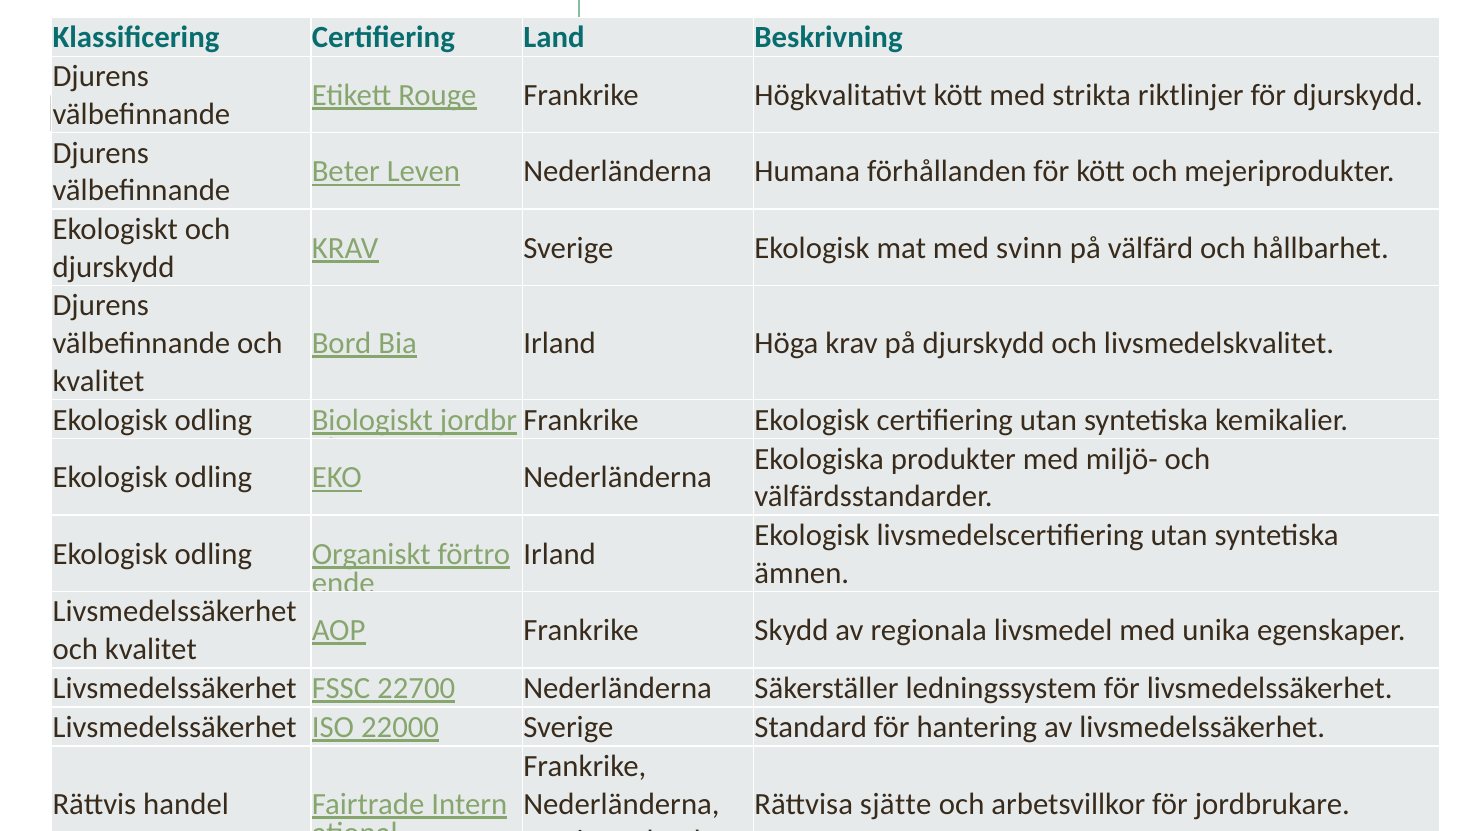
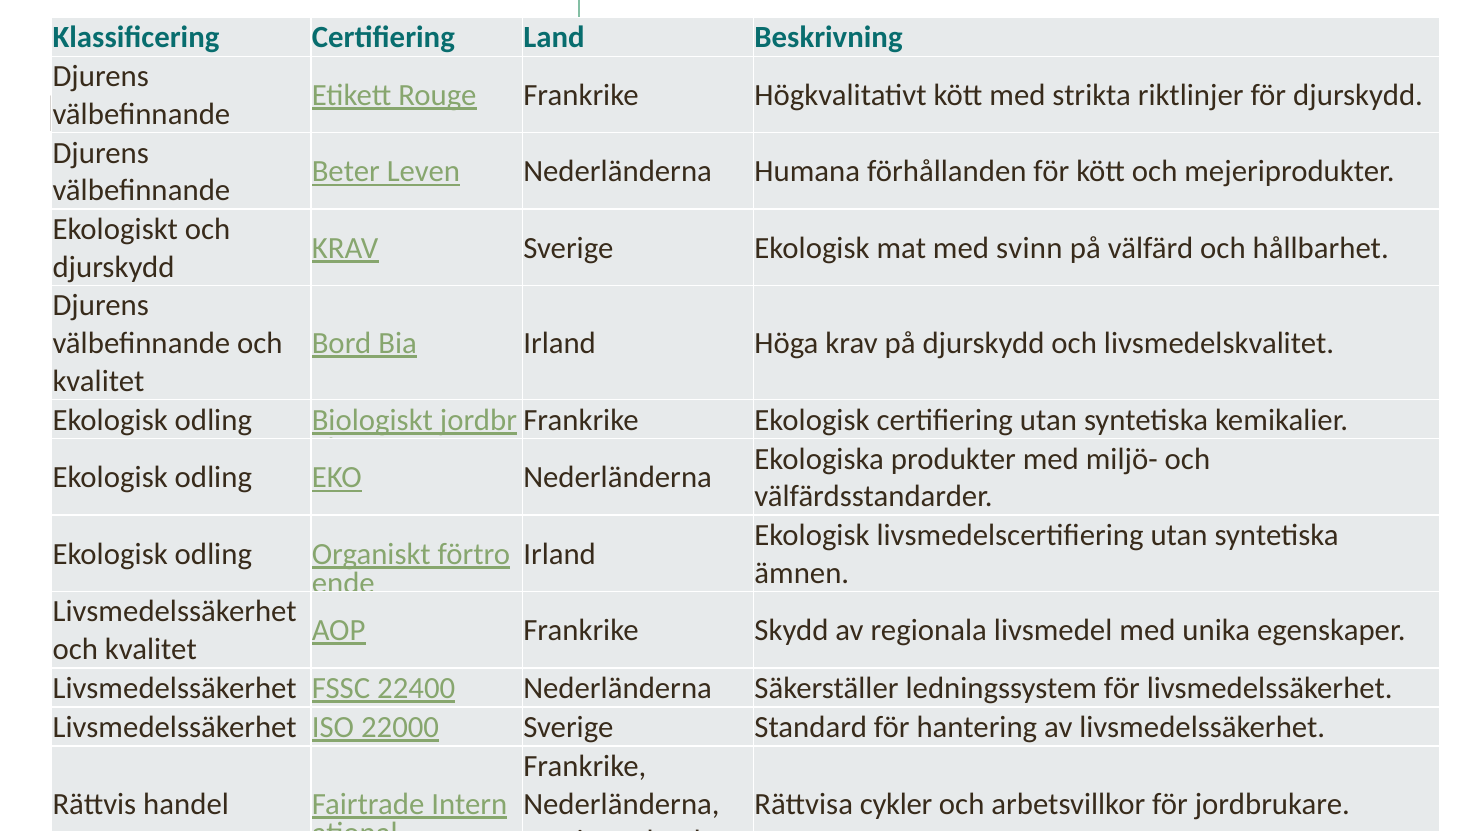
22700: 22700 -> 22400 (416, 688)
sjätte: sjätte -> cykler (896, 804)
